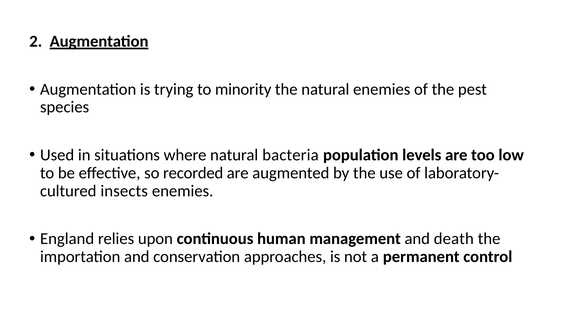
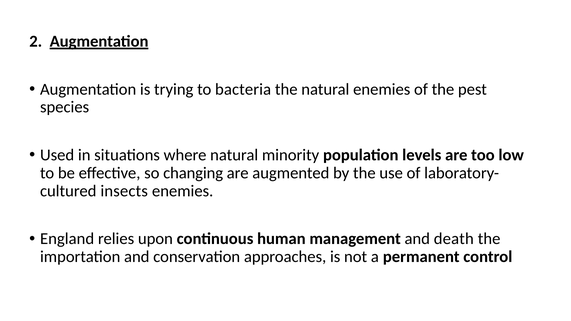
minority: minority -> bacteria (243, 89)
bacteria: bacteria -> minority (291, 155)
recorded: recorded -> changing (193, 173)
